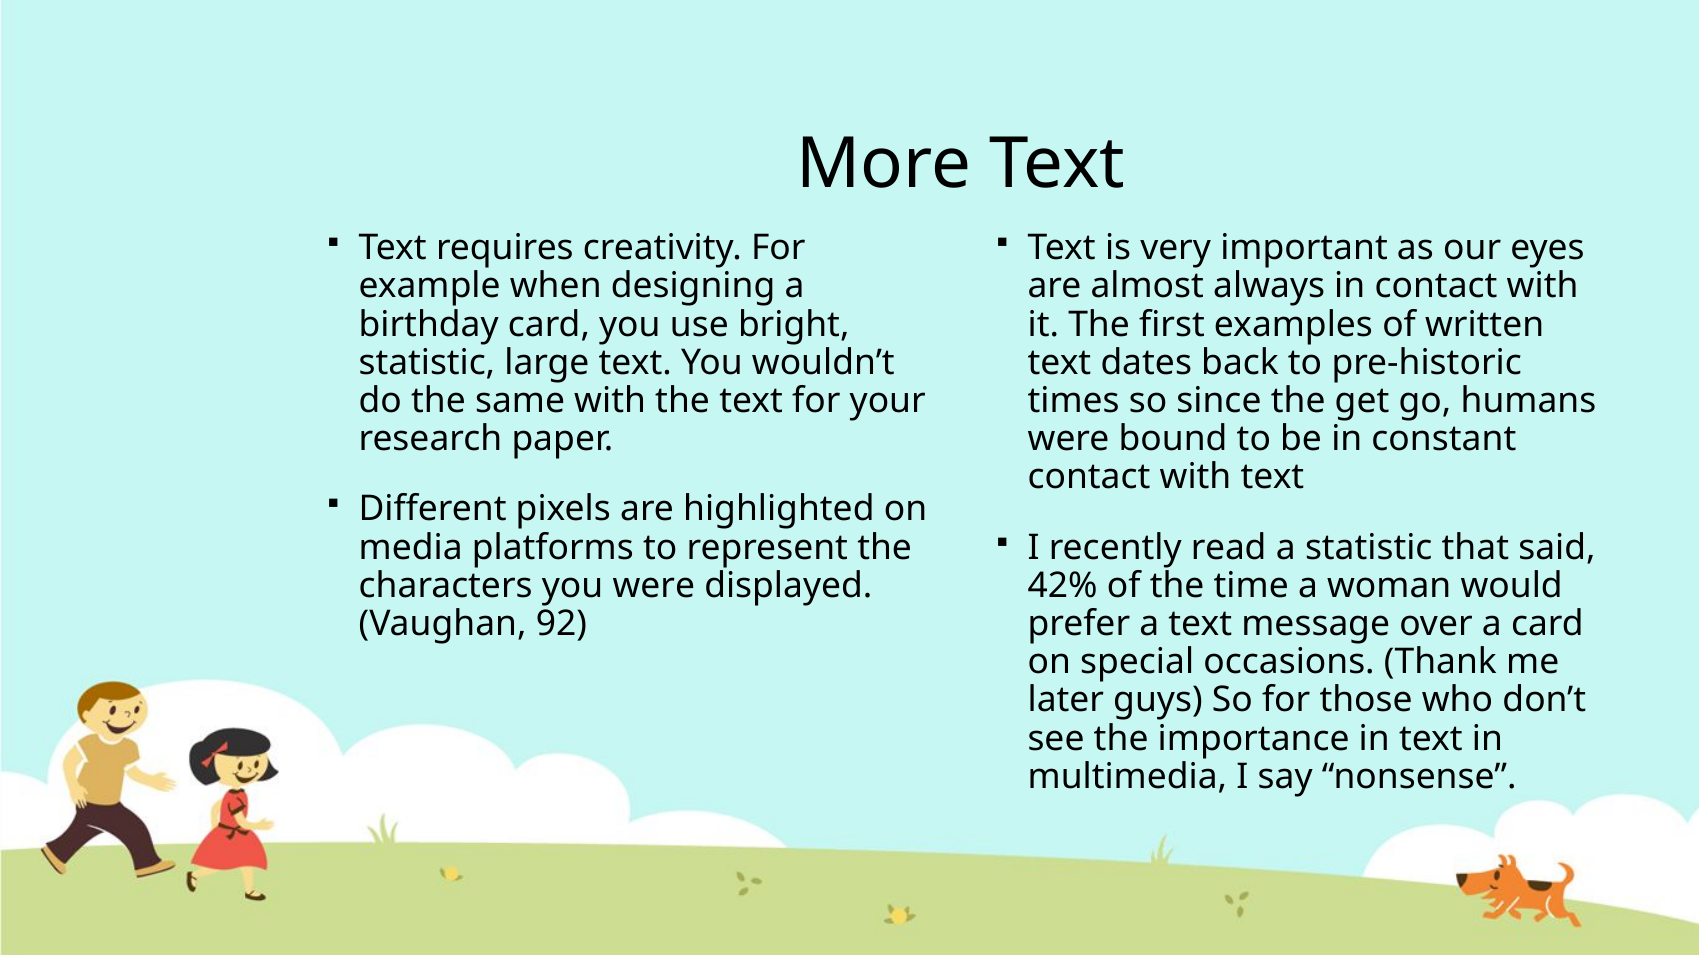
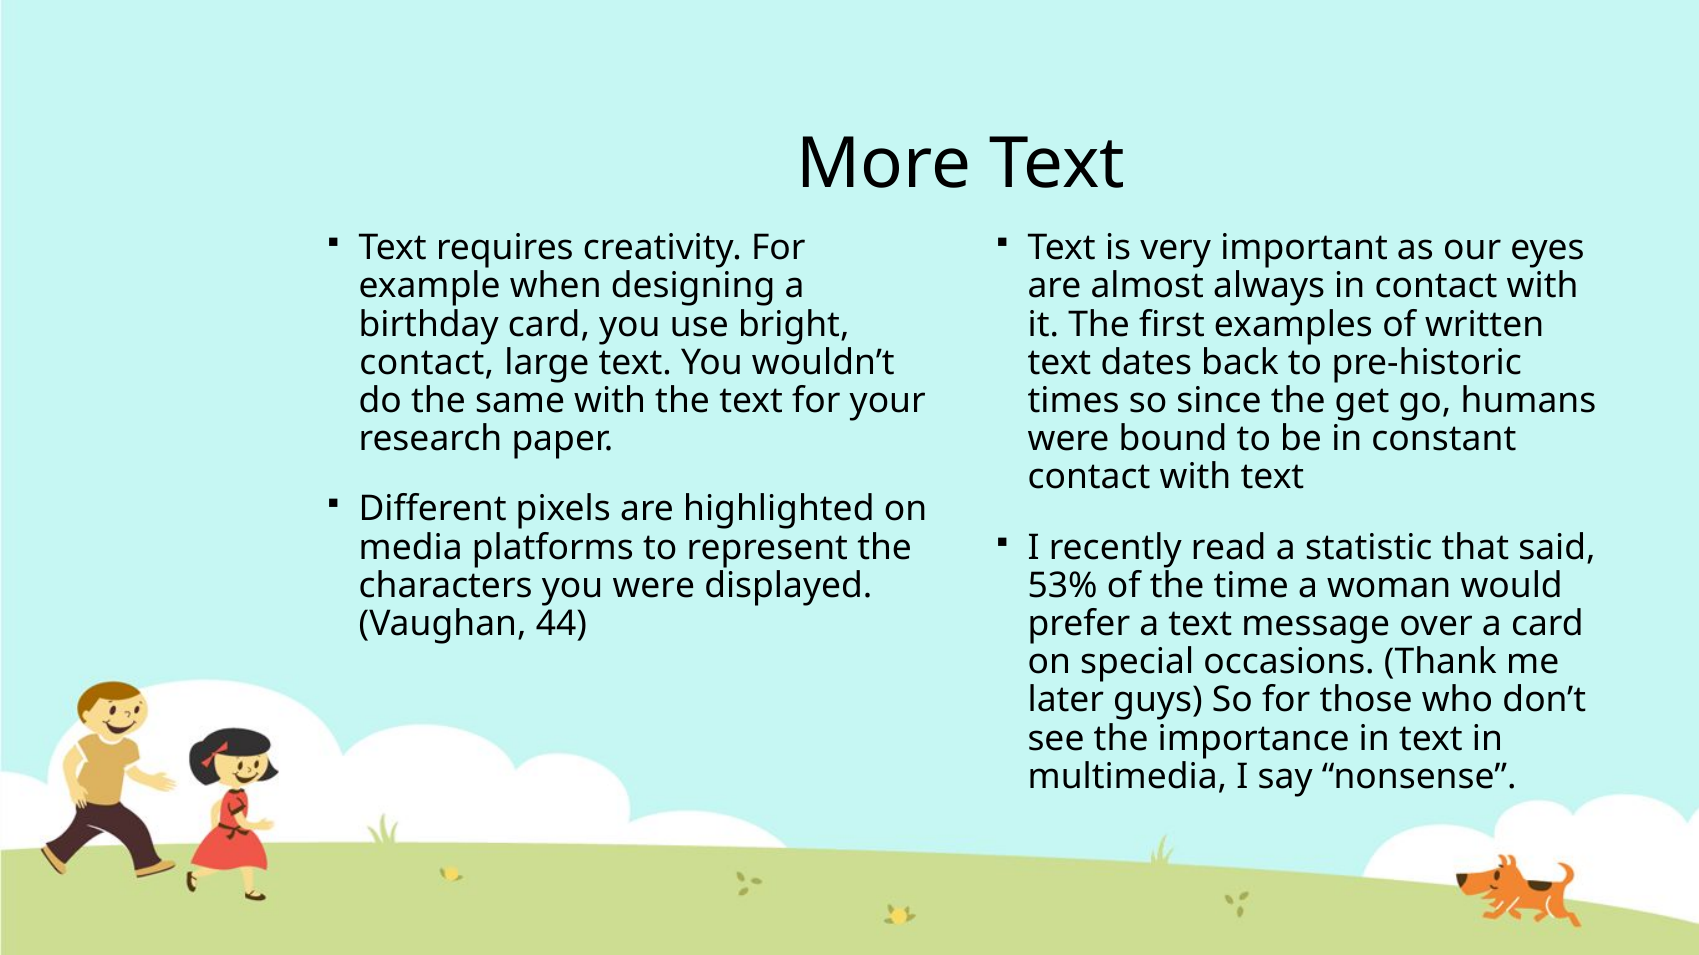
statistic: statistic -> contact (427, 363)
42%: 42% -> 53% (1063, 586)
92: 92 -> 44 (561, 624)
